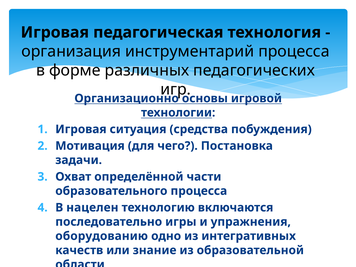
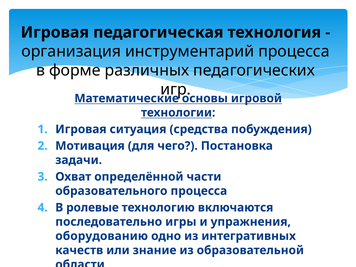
Организационно: Организационно -> Математические (127, 98)
нацелен: нацелен -> ролевые (92, 208)
